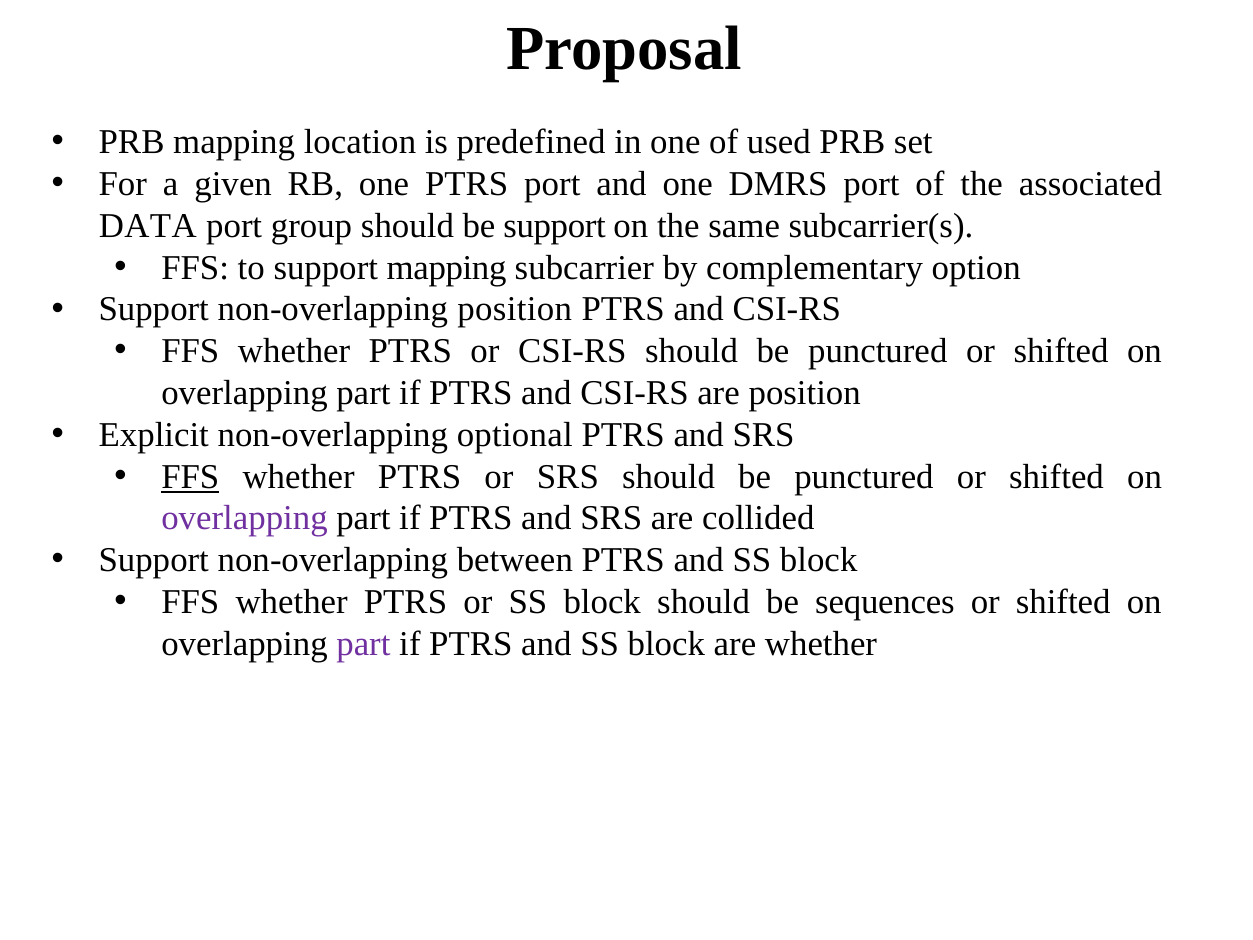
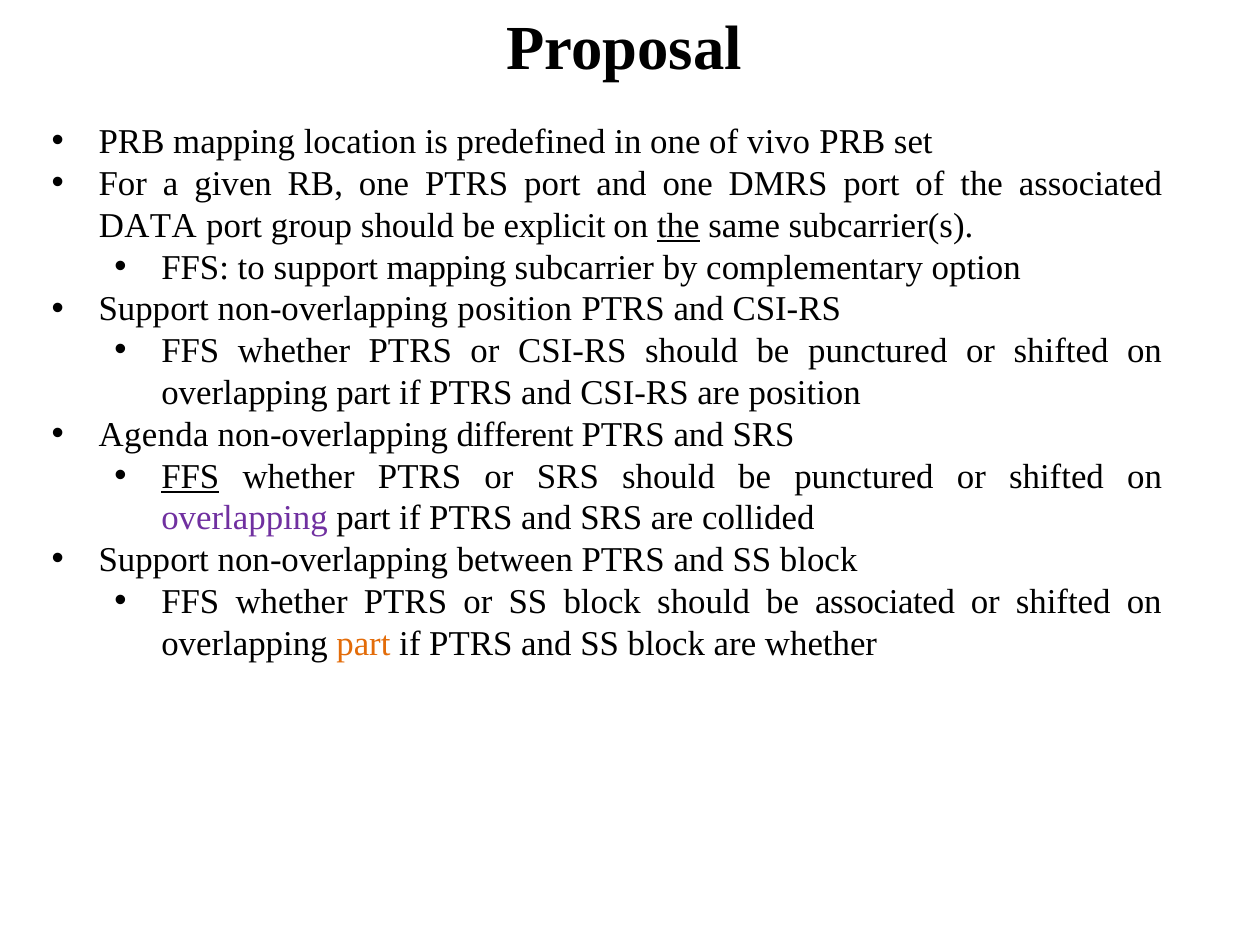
used: used -> vivo (779, 142)
be support: support -> explicit (555, 226)
the underline: none -> present (678, 226)
Explicit: Explicit -> Agenda (154, 435)
optional: optional -> different (515, 435)
be sequences: sequences -> associated (885, 602)
part colour: purple -> orange (363, 644)
